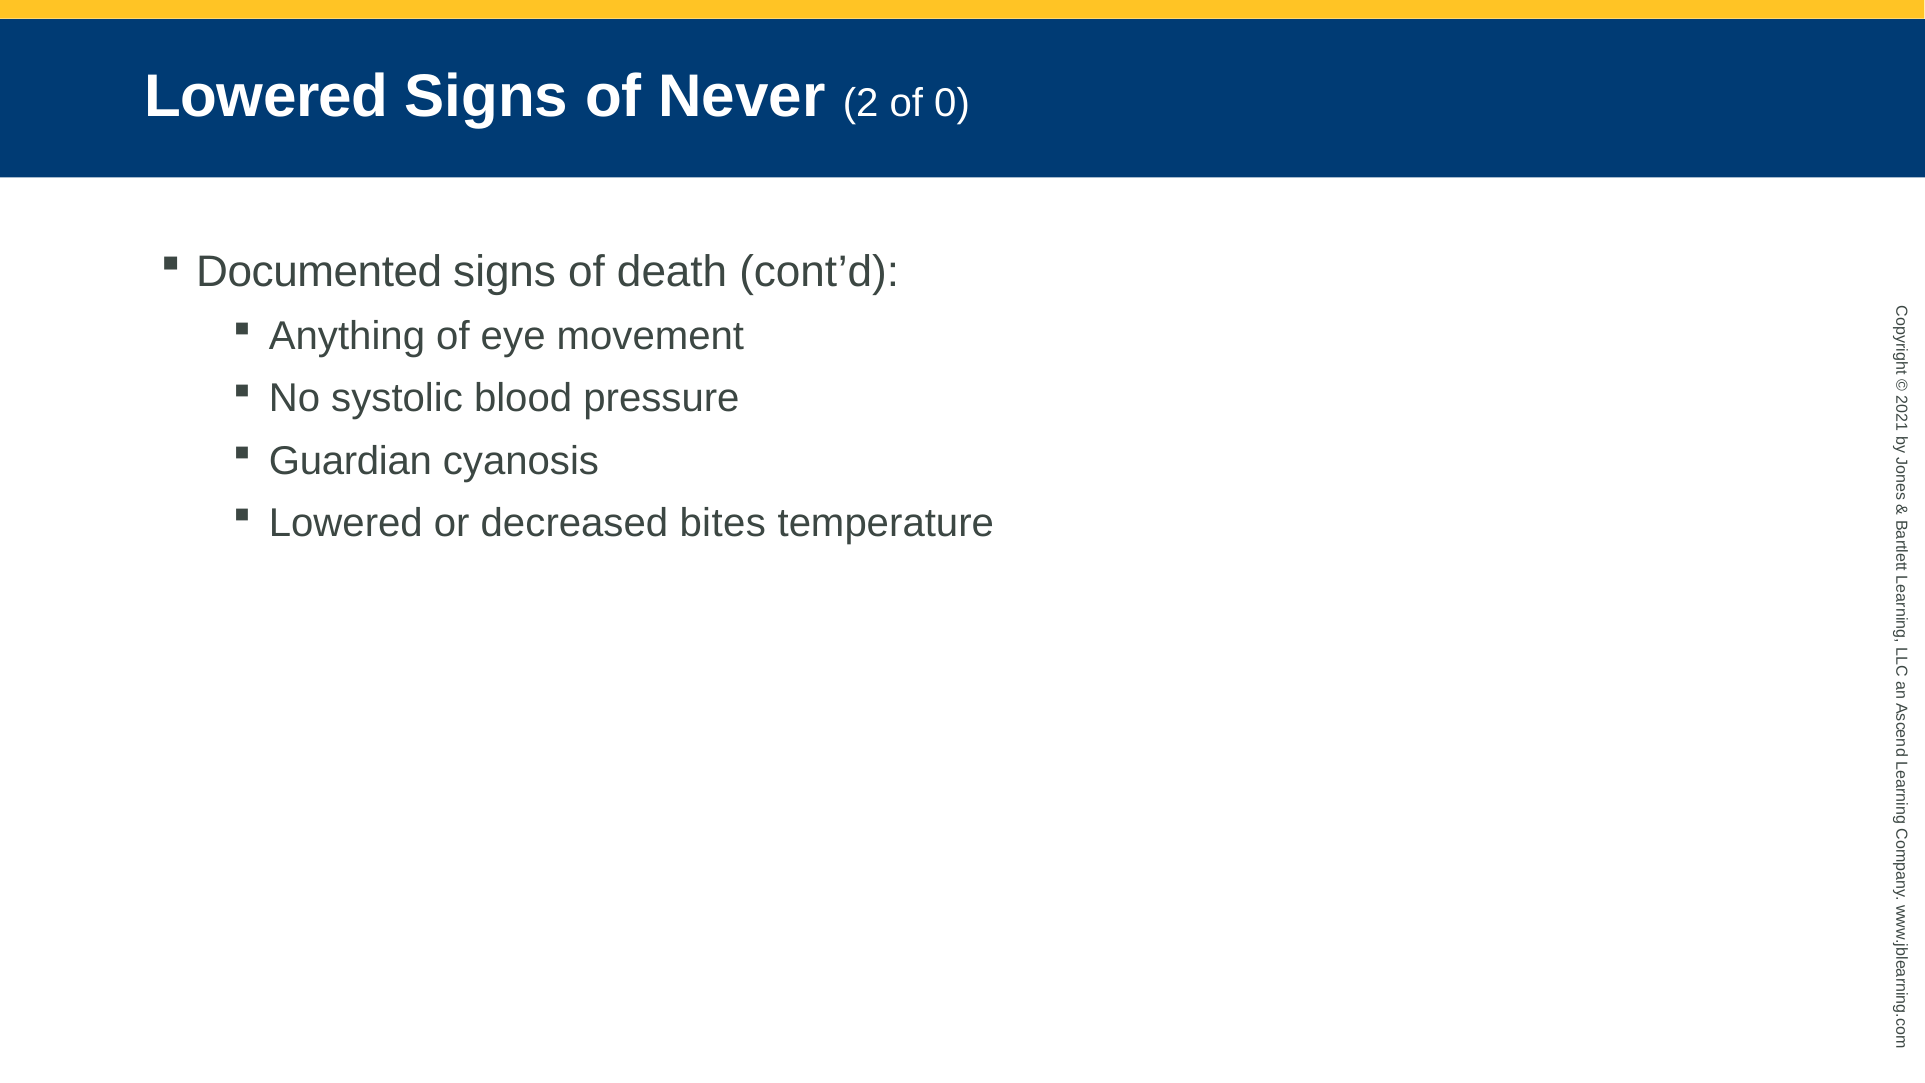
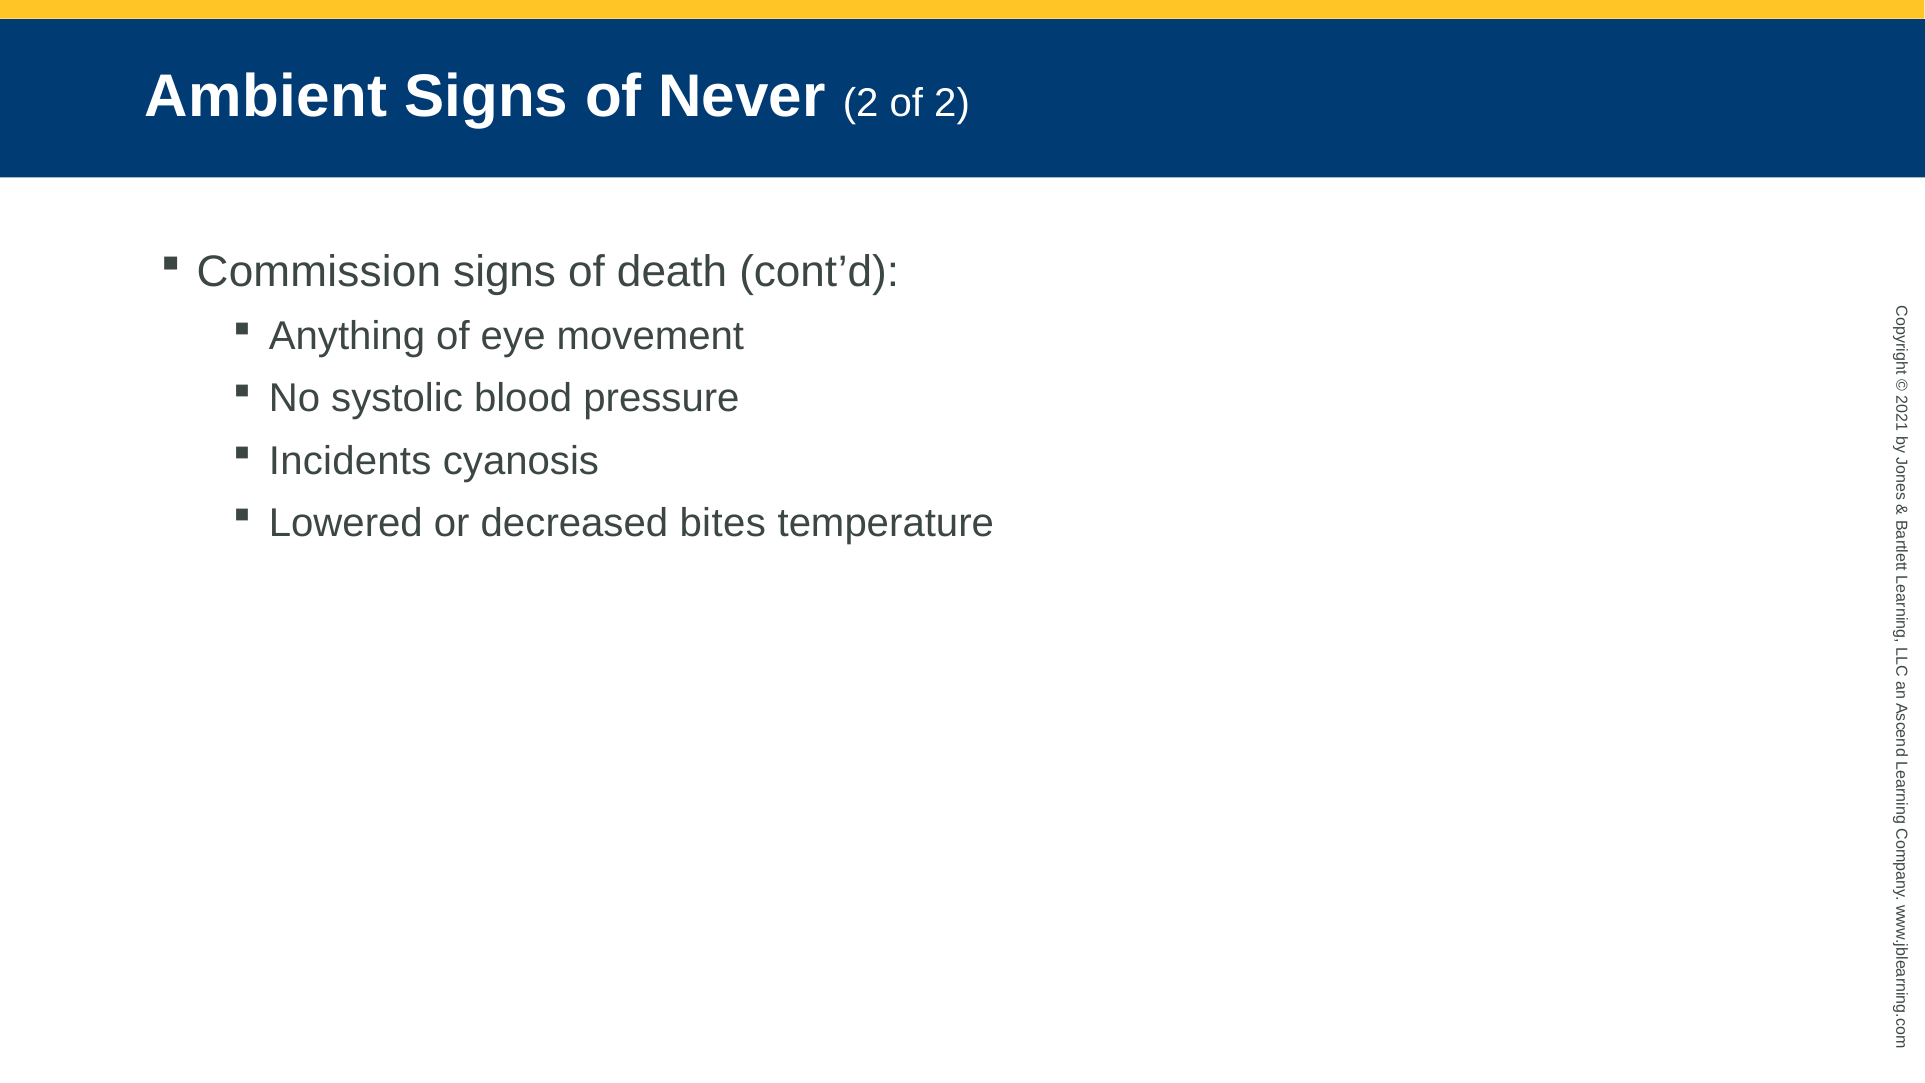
Lowered: Lowered -> Ambient (266, 97)
of 0: 0 -> 2 (952, 103)
Documented: Documented -> Commission (319, 272)
Guardian: Guardian -> Incidents (350, 461)
